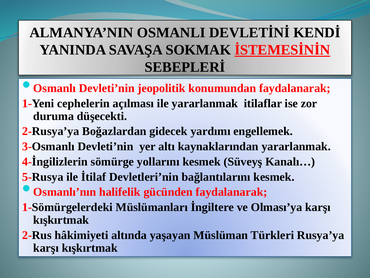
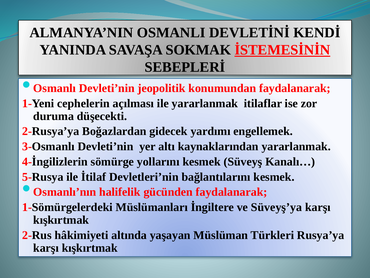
Olması’ya: Olması’ya -> Süveyş’ya (276, 207)
